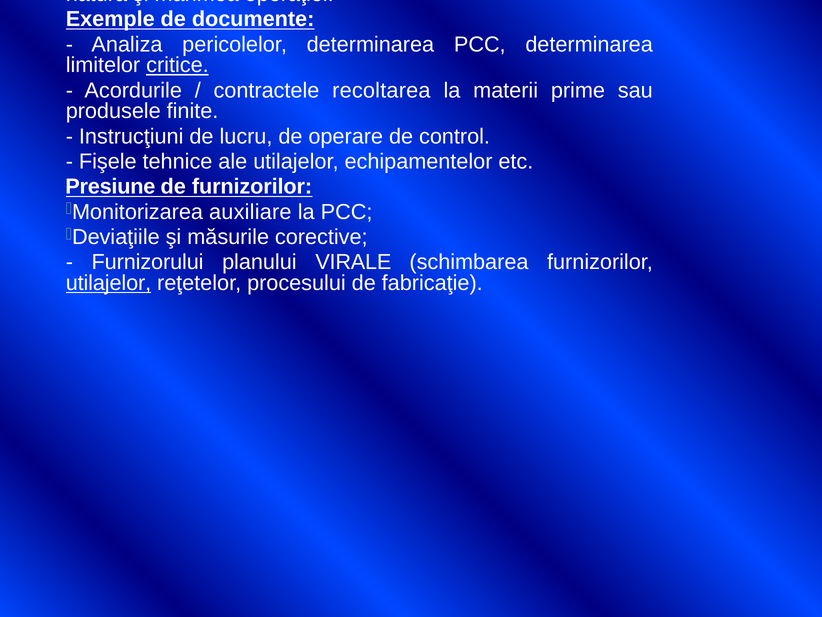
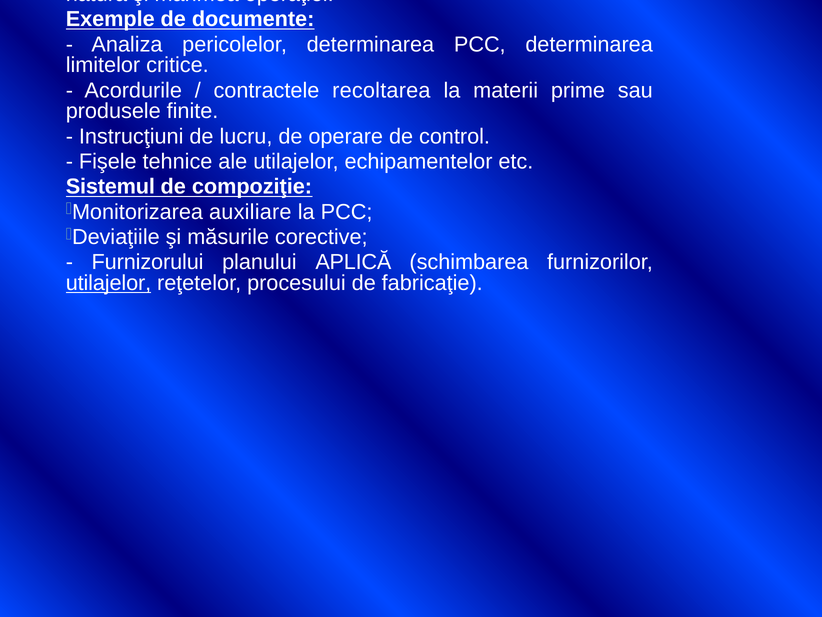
critice underline: present -> none (177, 65)
Presiune: Presiune -> Sistemul (110, 187)
de furnizorilor: furnizorilor -> compoziţie (252, 187)
VIRALE: VIRALE -> APLICĂ (353, 262)
